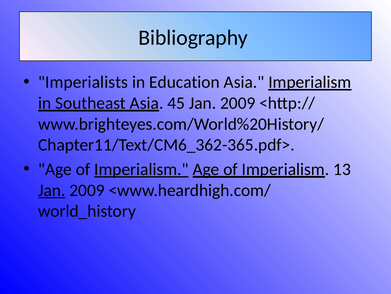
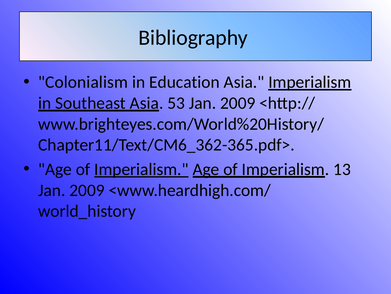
Imperialists: Imperialists -> Colonialism (83, 82)
45: 45 -> 53 (176, 103)
Jan underline: present -> none (52, 190)
